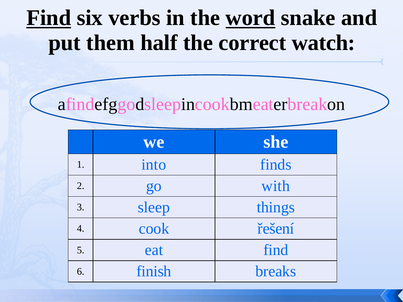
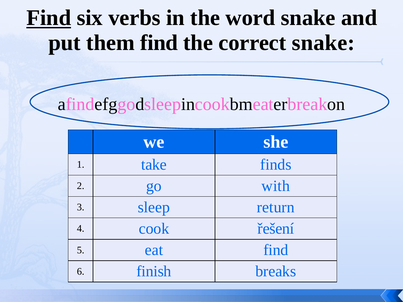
word underline: present -> none (250, 18)
them half: half -> find (159, 43)
correct watch: watch -> snake (323, 43)
into: into -> take (154, 165)
things: things -> return (276, 208)
